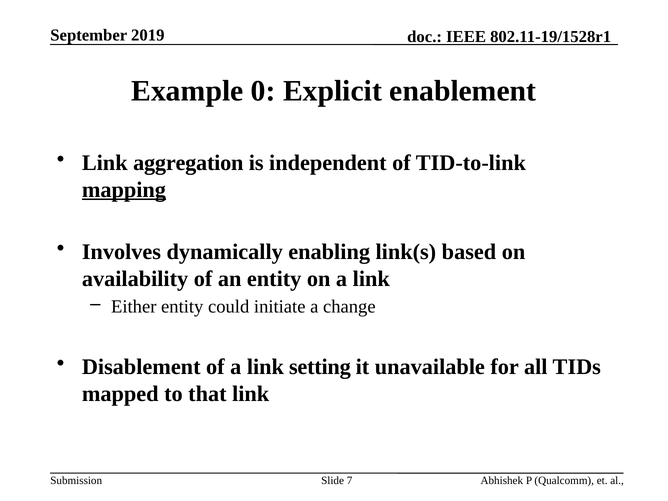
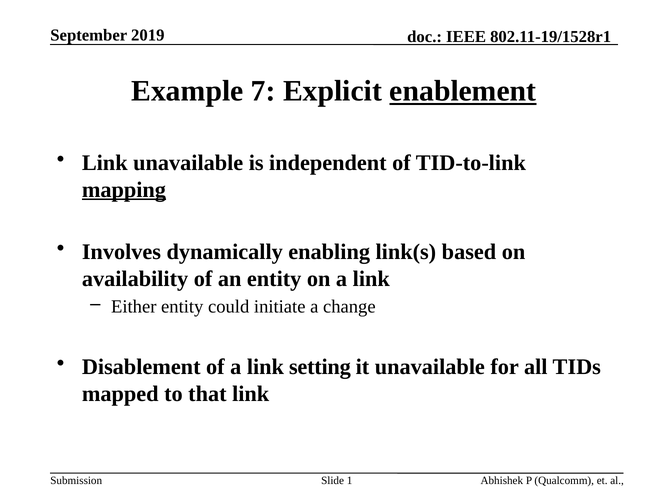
0: 0 -> 7 (263, 91)
enablement underline: none -> present (463, 91)
Link aggregation: aggregation -> unavailable (188, 163)
7: 7 -> 1 (350, 480)
